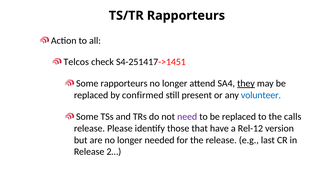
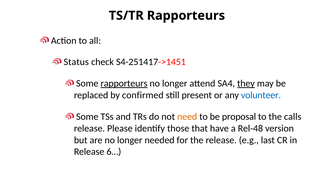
Telcos: Telcos -> Status (76, 62)
rapporteurs underline: none -> present (124, 84)
need colour: purple -> orange (187, 117)
to be replaced: replaced -> proposal (239, 117)
Rel-12: Rel-12 -> Rel-48 (250, 129)
2…: 2… -> 6… (114, 152)
